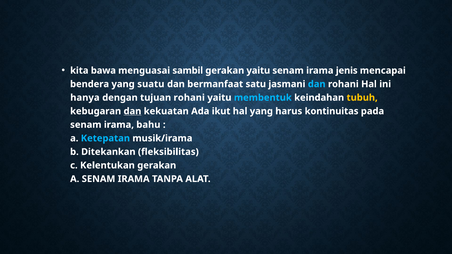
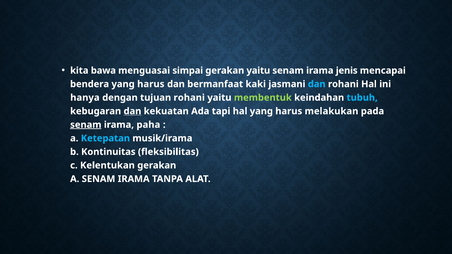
sambil: sambil -> simpai (188, 71)
suatu: suatu -> harus (151, 84)
satu: satu -> kaki (256, 84)
membentuk colour: light blue -> light green (263, 98)
tubuh colour: yellow -> light blue (362, 98)
ikut: ikut -> tapi (221, 111)
kontinuitas: kontinuitas -> melakukan (332, 111)
senam underline: none -> present (86, 125)
bahu: bahu -> paha (148, 125)
Ditekankan: Ditekankan -> Kontinuitas (108, 152)
